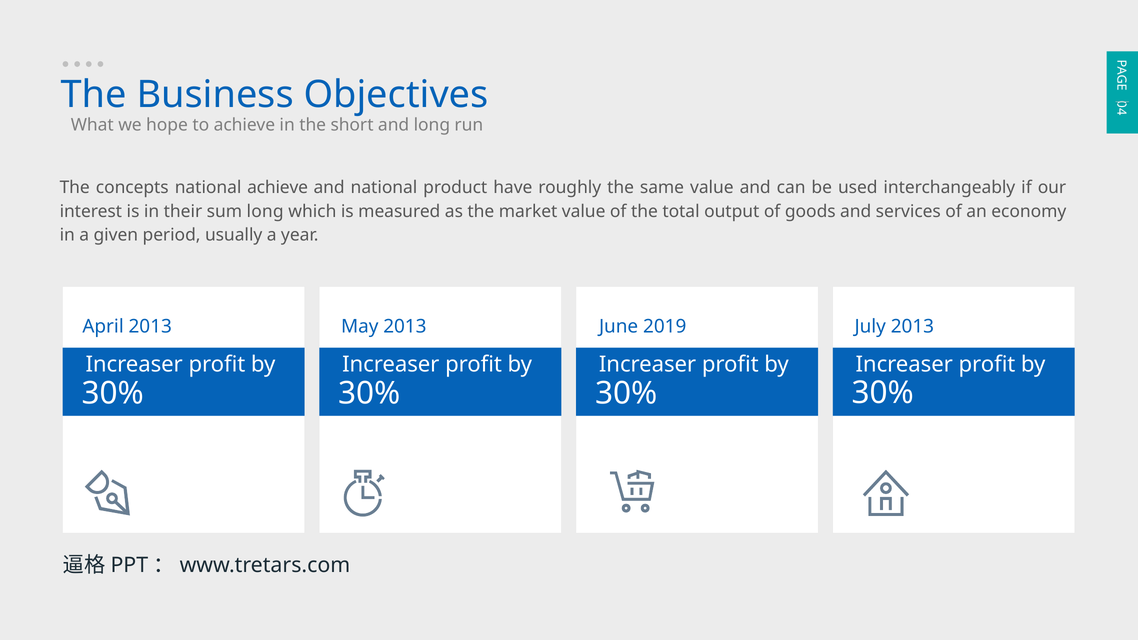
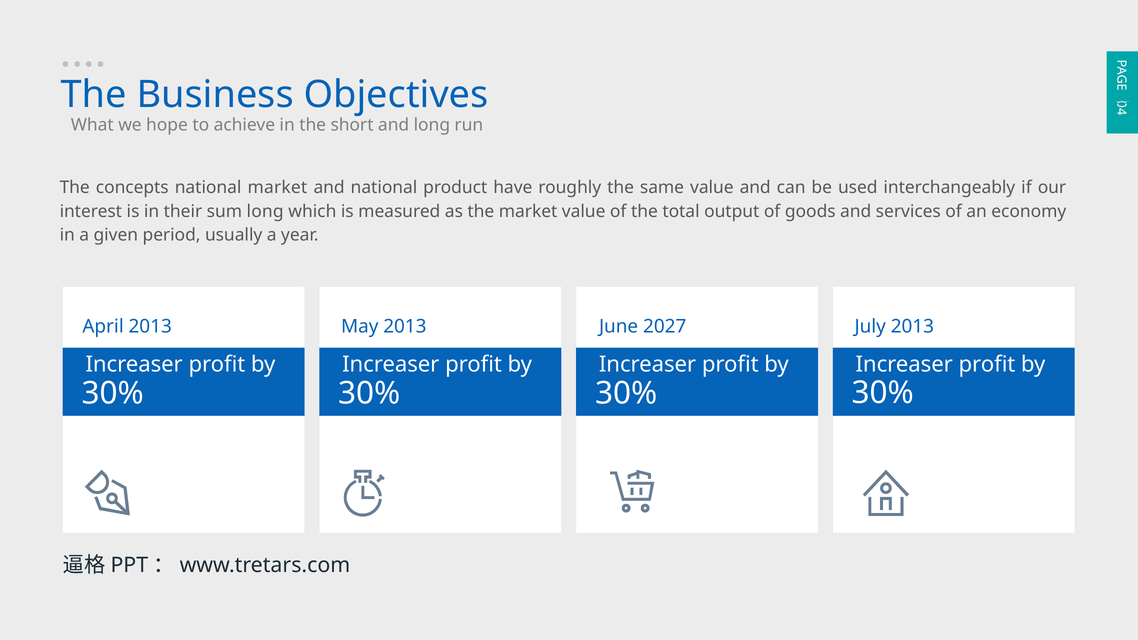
national achieve: achieve -> market (277, 188)
2019: 2019 -> 2027 (665, 326)
